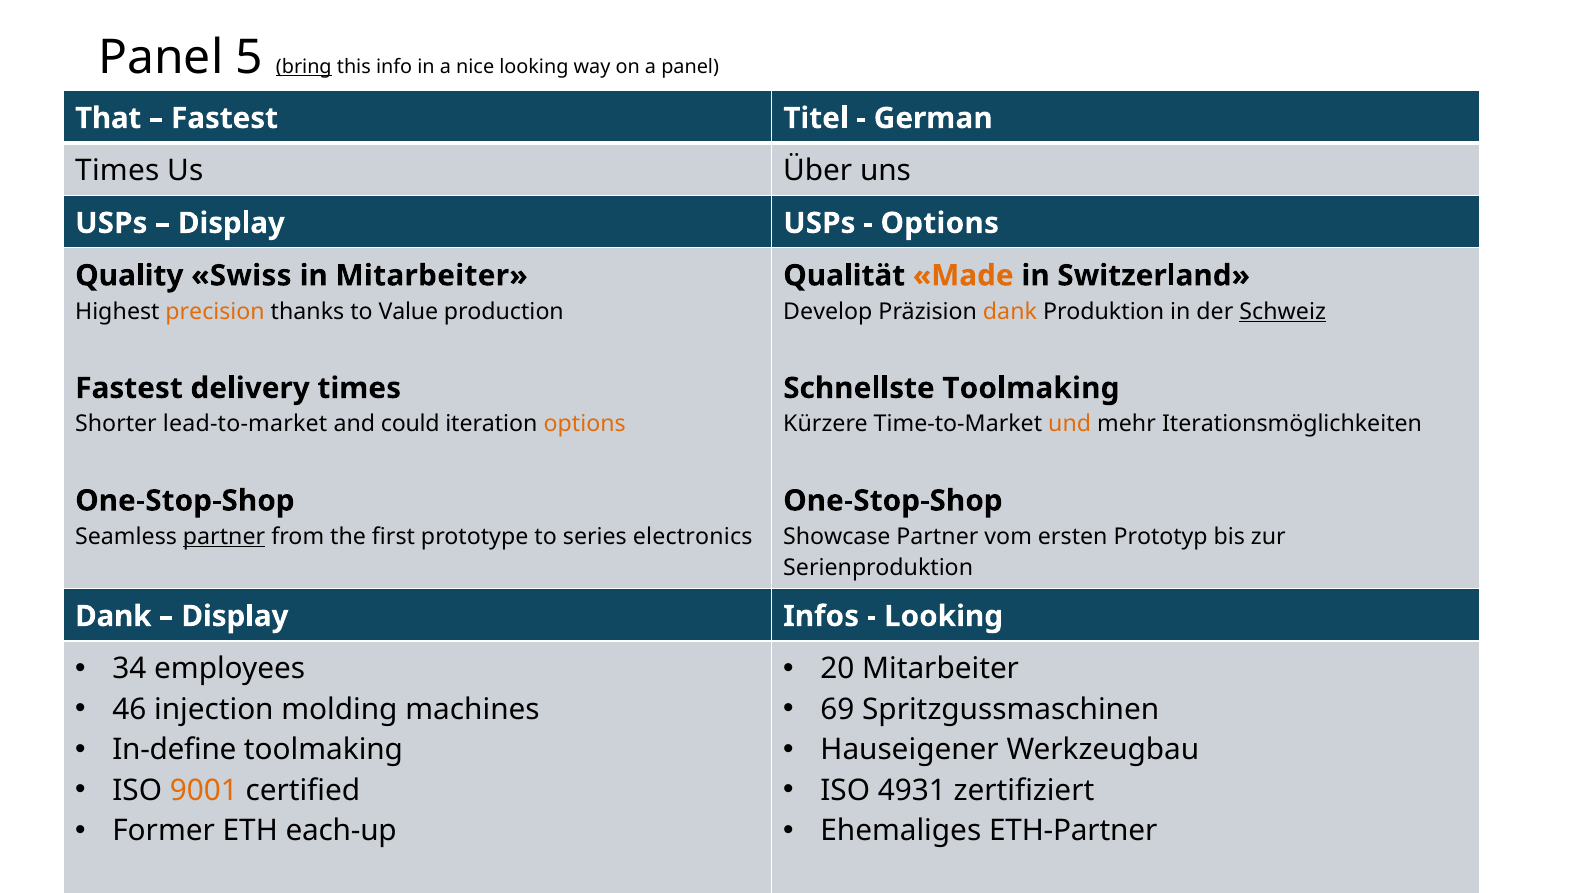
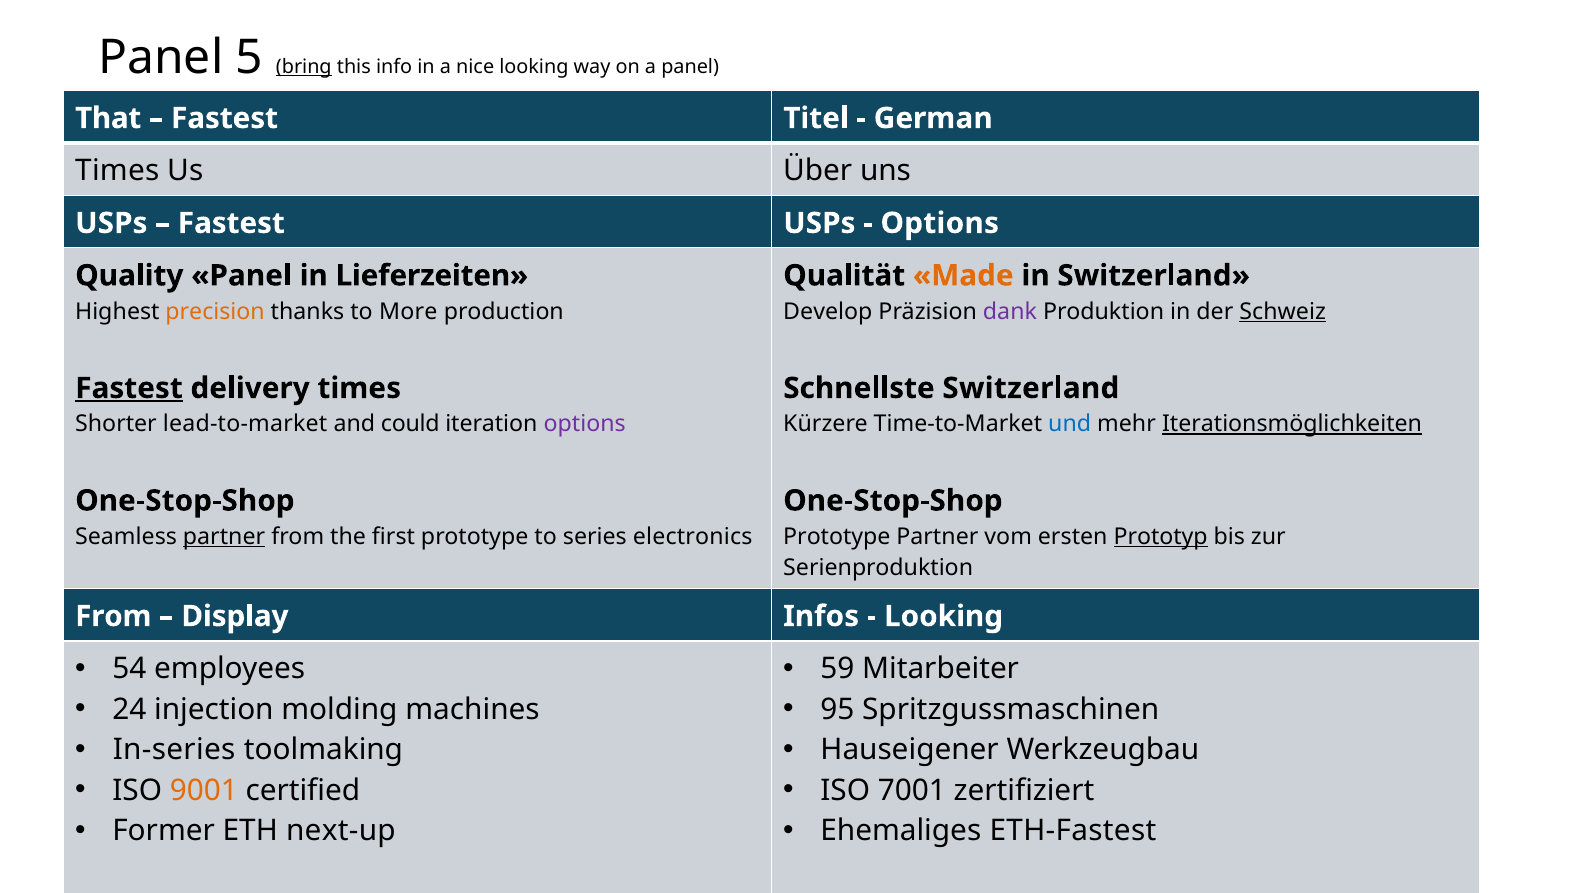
Display: Display -> Fastest (231, 223)
Quality Swiss: Swiss -> Panel (242, 276)
in Mitarbeiter: Mitarbeiter -> Lieferzeiten (432, 276)
Value: Value -> More (408, 311)
dank colour: orange -> purple (1010, 311)
Fastest underline: none -> present (129, 388)
Schnellste Toolmaking: Toolmaking -> Switzerland (1031, 388)
options colour: orange -> purple (585, 424)
und colour: orange -> blue (1070, 424)
Iterationsmöglichkeiten underline: none -> present (1292, 424)
Showcase: Showcase -> Prototype (837, 537)
Prototyp underline: none -> present (1161, 537)
Dank: Dank -> From (113, 616)
34: 34 -> 54 (129, 669)
20: 20 -> 59 (837, 669)
46: 46 -> 24 (129, 709)
69: 69 -> 95 (837, 709)
In-define: In-define -> In-series (174, 750)
4931: 4931 -> 7001 (912, 790)
each-up: each-up -> next-up (341, 831)
ETH-Partner: ETH-Partner -> ETH-Fastest (1073, 831)
